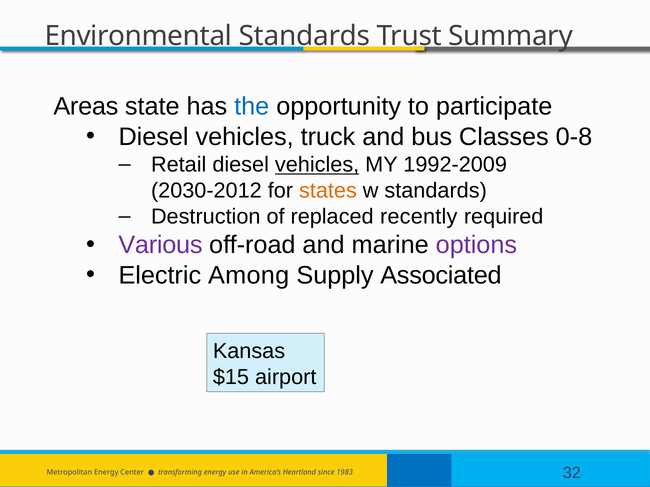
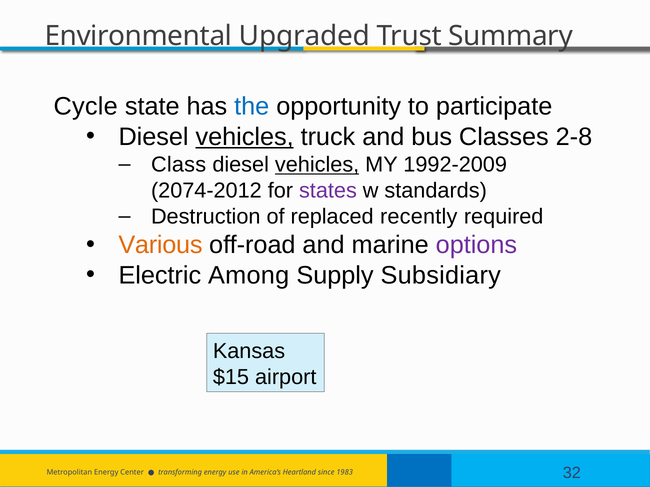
Environmental Standards: Standards -> Upgraded (305, 36)
Areas: Areas -> Cycle (86, 107)
vehicles underline: none -> present (245, 137)
0-8: 0-8 -> 2-8 (574, 137)
Retail: Retail -> Class (179, 165)
2030-2012: 2030-2012 -> 2074-2012 (206, 191)
states colour: orange -> purple (328, 191)
Various colour: purple -> orange (160, 245)
Associated: Associated -> Subsidiary (441, 276)
